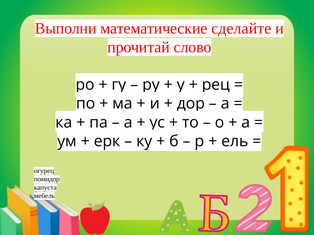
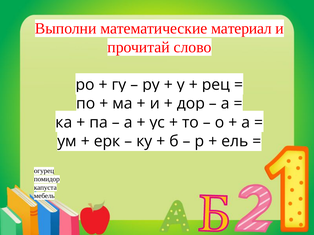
сделайте: сделайте -> материал (242, 28)
